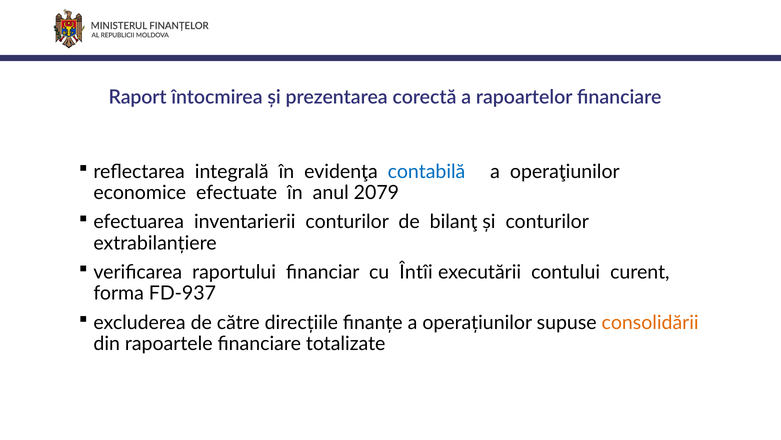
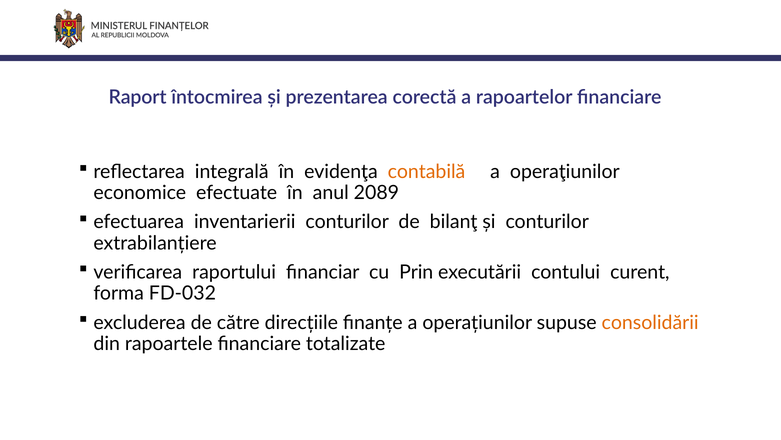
contabilă colour: blue -> orange (427, 171)
2079: 2079 -> 2089 (376, 192)
Întîi: Întîi -> Prin (416, 272)
FD-937: FD-937 -> FD-032 (182, 293)
